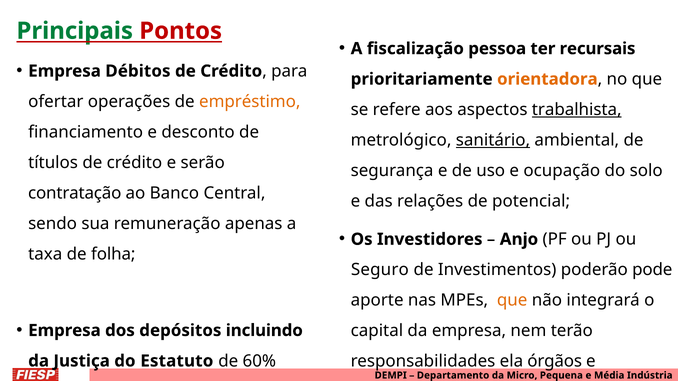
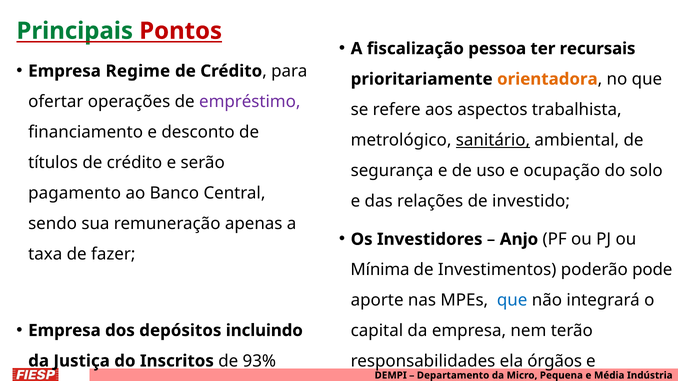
Débitos: Débitos -> Regime (138, 71)
empréstimo colour: orange -> purple (250, 102)
trabalhista underline: present -> none (577, 110)
contratação: contratação -> pagamento (75, 193)
potencial: potencial -> investido (531, 201)
folha: folha -> fazer (113, 254)
Seguro: Seguro -> Mínima (380, 270)
que colour: orange -> blue (512, 301)
Estatuto: Estatuto -> Inscritos (177, 361)
60%: 60% -> 93% (259, 361)
